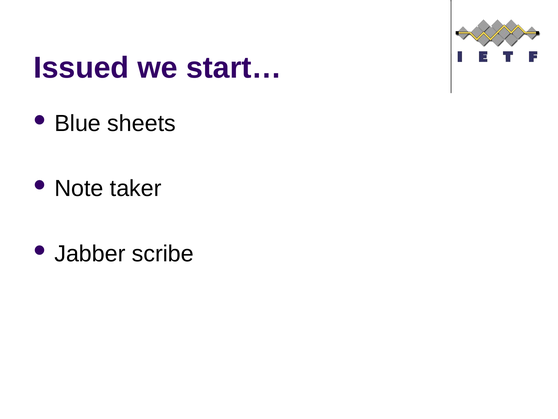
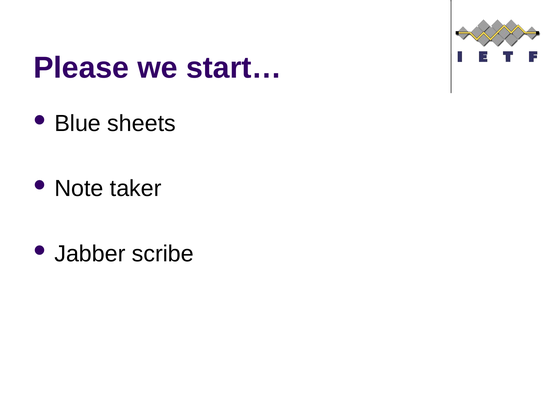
Issued: Issued -> Please (81, 68)
